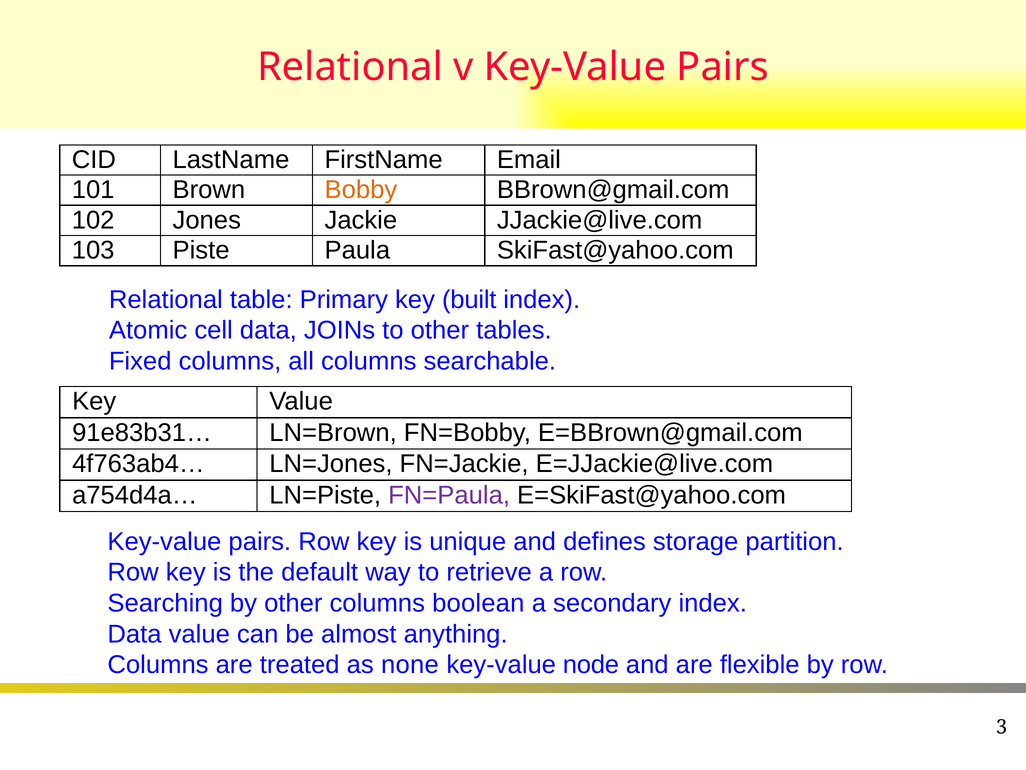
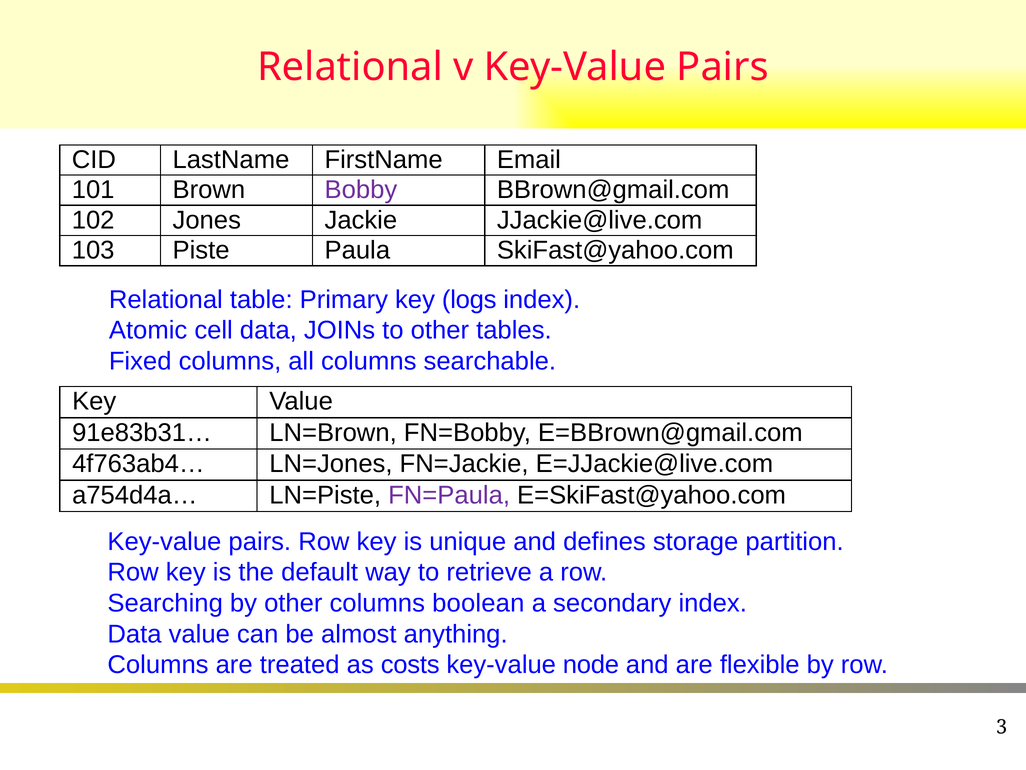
Bobby colour: orange -> purple (361, 190)
built: built -> logs (469, 299)
none: none -> costs (410, 664)
